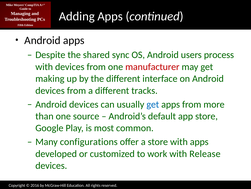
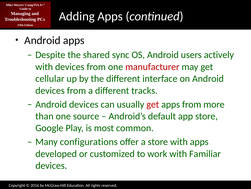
process: process -> actively (219, 55)
making: making -> cellular (50, 78)
get colour: blue -> red (153, 104)
Release: Release -> Familiar (205, 153)
